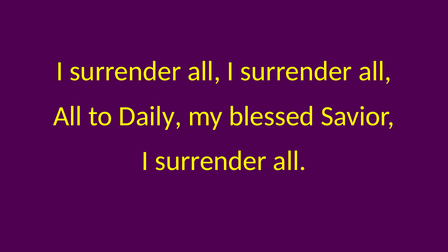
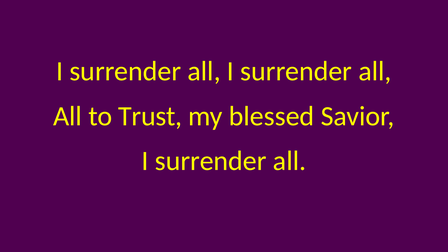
Daily: Daily -> Trust (150, 116)
